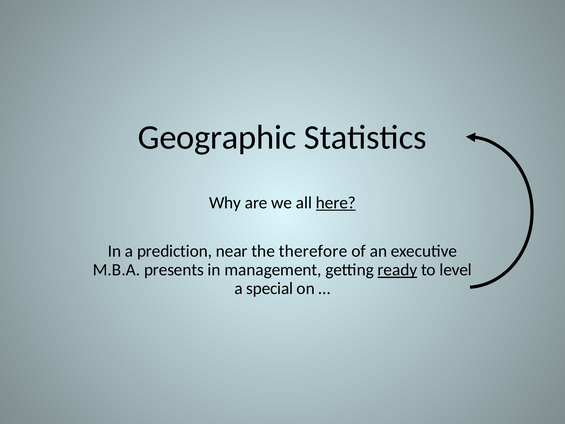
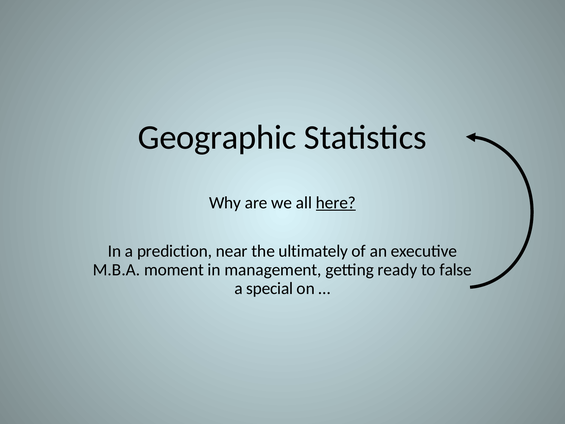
therefore: therefore -> ultimately (313, 251)
presents: presents -> moment (174, 270)
ready underline: present -> none (397, 270)
level: level -> false (456, 270)
